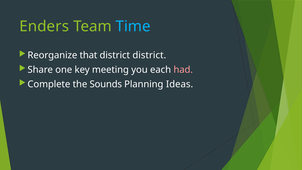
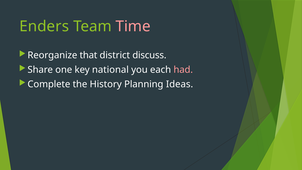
Time colour: light blue -> pink (133, 26)
district district: district -> discuss (149, 55)
meeting: meeting -> national (110, 70)
Sounds: Sounds -> History (106, 84)
